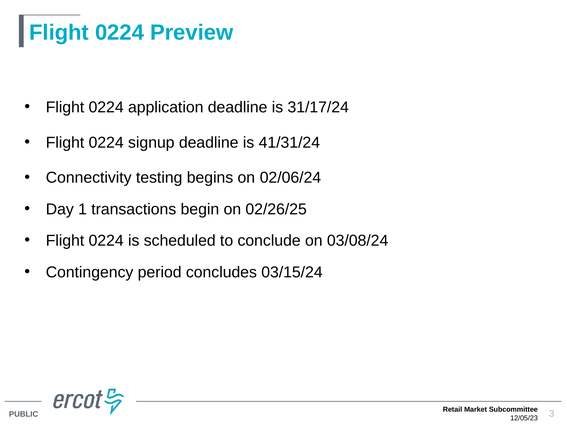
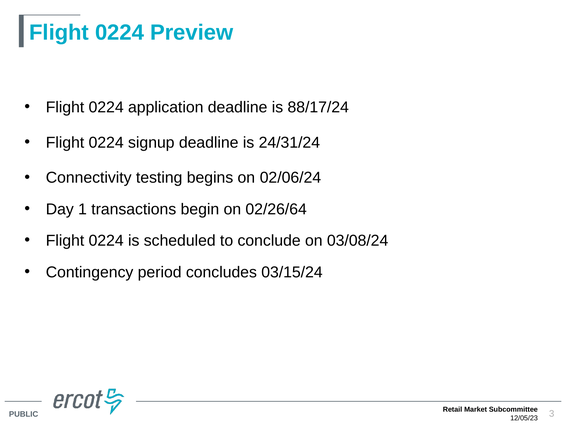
31/17/24: 31/17/24 -> 88/17/24 (318, 107)
41/31/24: 41/31/24 -> 24/31/24 (289, 143)
02/26/25: 02/26/25 -> 02/26/64 (276, 209)
